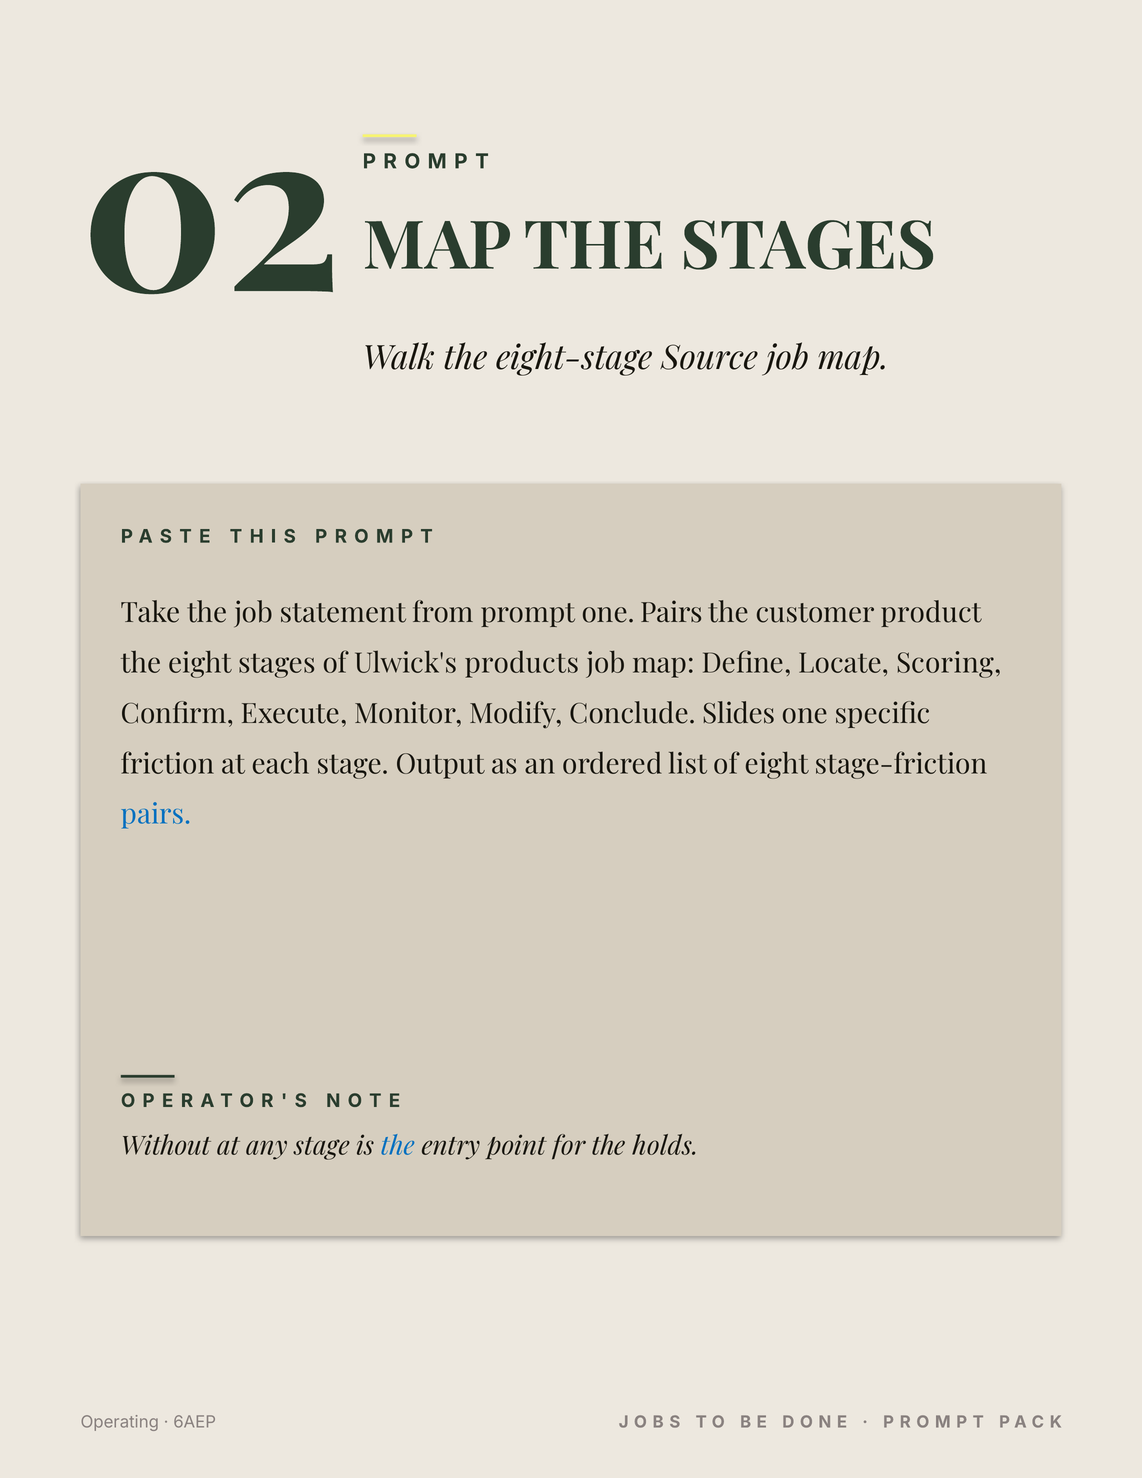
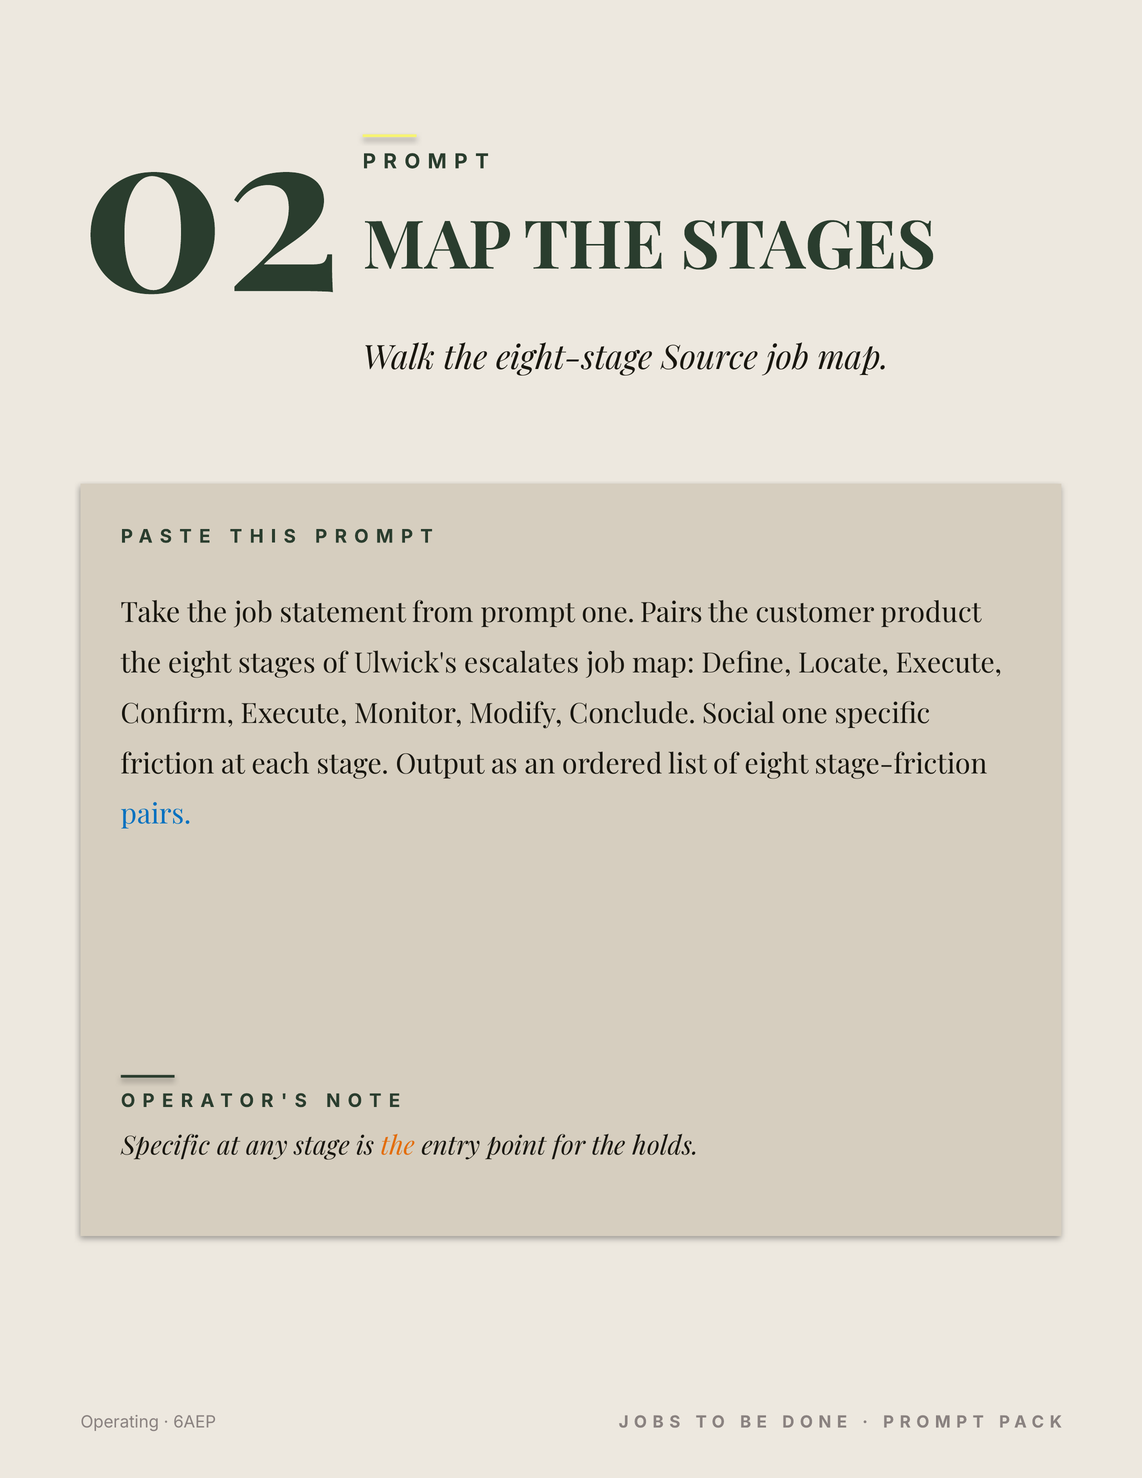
products: products -> escalates (522, 664)
Locate Scoring: Scoring -> Execute (949, 664)
Slides: Slides -> Social (739, 714)
Without: Without -> Specific (166, 1146)
the colour: blue -> orange (398, 1146)
